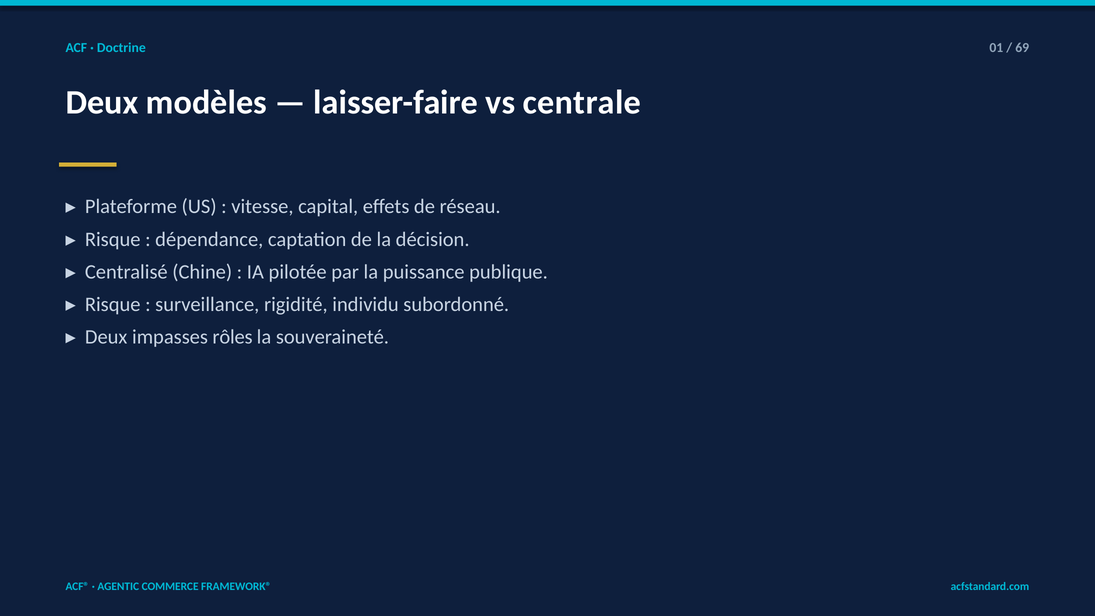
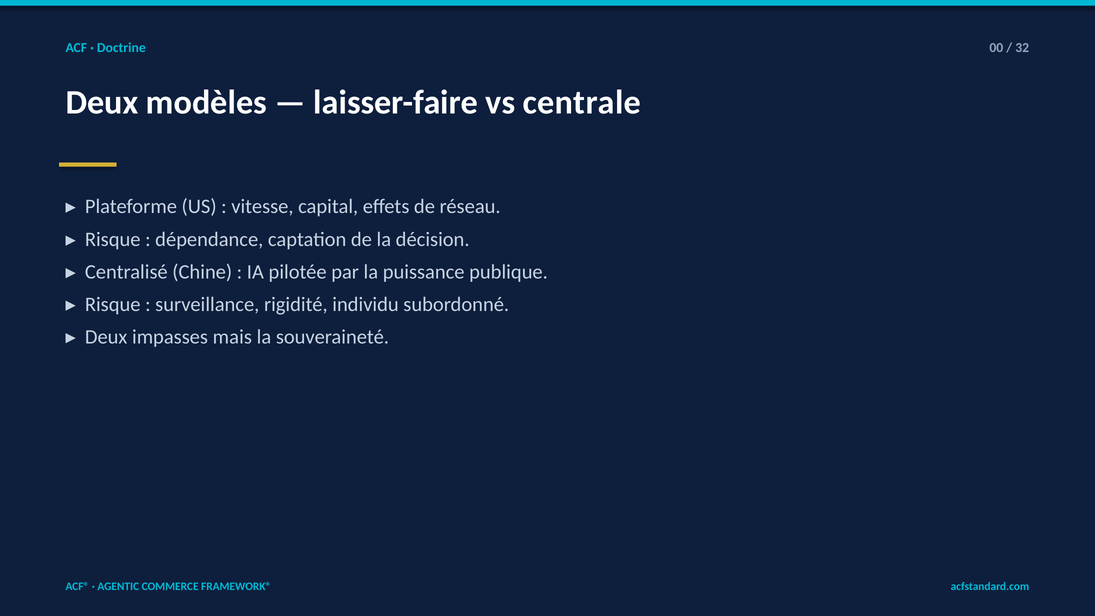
01: 01 -> 00 (996, 48)
69: 69 -> 32 (1022, 48)
rôles: rôles -> mais (232, 337)
